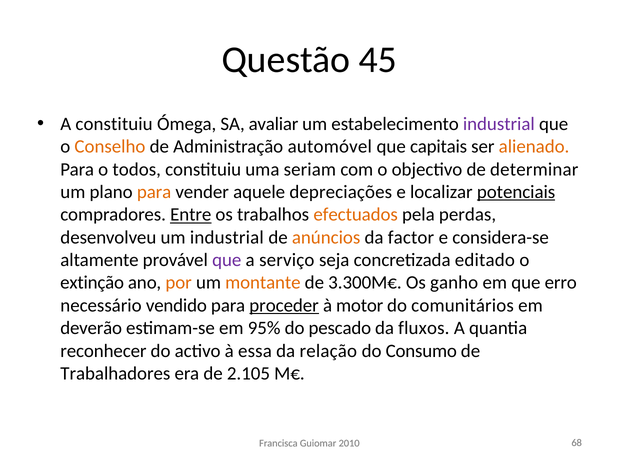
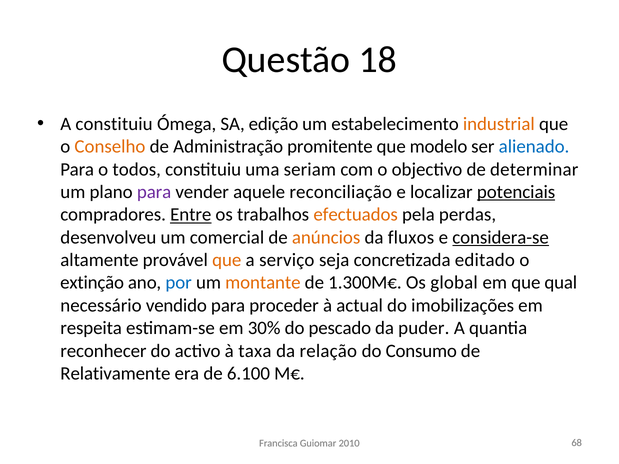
45: 45 -> 18 (378, 60)
avaliar: avaliar -> edição (274, 124)
industrial colour: purple -> orange (499, 124)
automóvel: automóvel -> promitente (330, 147)
capitais: capitais -> modelo (439, 147)
alienado colour: orange -> blue (534, 147)
para colour: orange -> purple (154, 192)
depreciações: depreciações -> reconciliação (341, 192)
um industrial: industrial -> comercial (227, 238)
factor: factor -> fluxos (411, 238)
considera-se underline: none -> present (501, 238)
que colour: purple -> orange (227, 260)
por colour: orange -> blue (179, 283)
3.300M€: 3.300M€ -> 1.300M€ (365, 283)
ganho: ganho -> global (454, 283)
erro: erro -> qual (561, 283)
proceder underline: present -> none (284, 306)
motor: motor -> actual (360, 306)
comunitários: comunitários -> imobilizações (463, 306)
deverão: deverão -> respeita (91, 328)
95%: 95% -> 30% (264, 328)
fluxos: fluxos -> puder (424, 328)
essa: essa -> taxa (255, 351)
Trabalhadores: Trabalhadores -> Relativamente (115, 374)
2.105: 2.105 -> 6.100 (248, 374)
